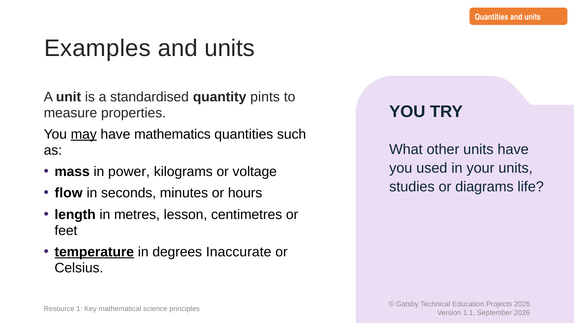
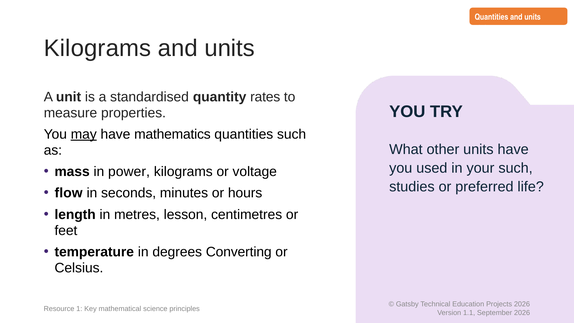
Examples: Examples -> Kilograms (97, 48)
pints: pints -> rates (265, 97)
your units: units -> such (516, 168)
diagrams: diagrams -> preferred (484, 187)
temperature underline: present -> none (94, 252)
Inaccurate: Inaccurate -> Converting (239, 252)
